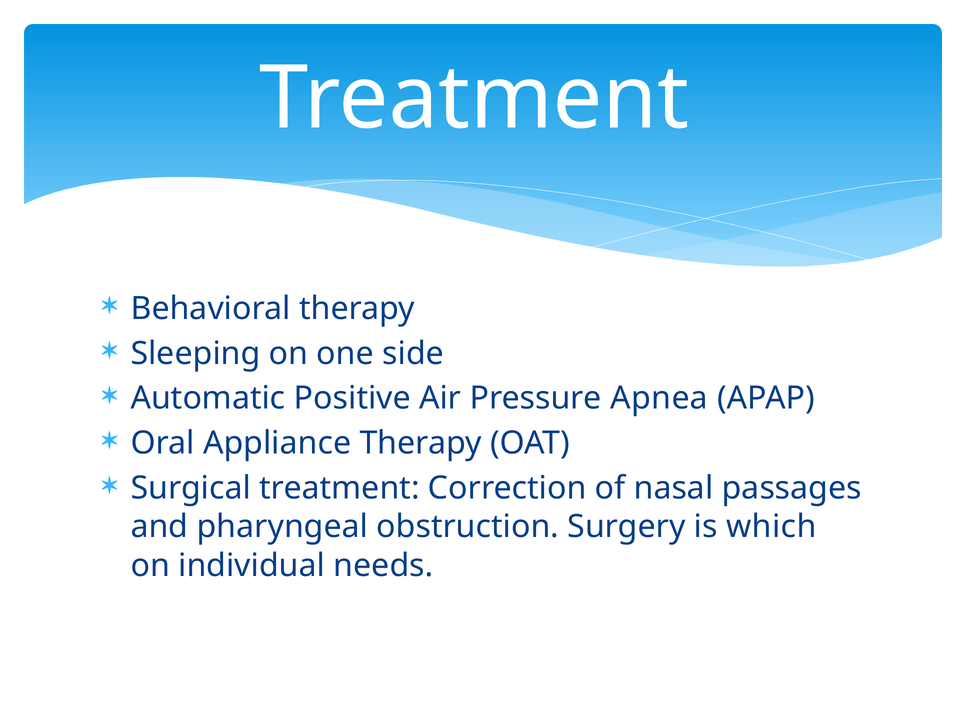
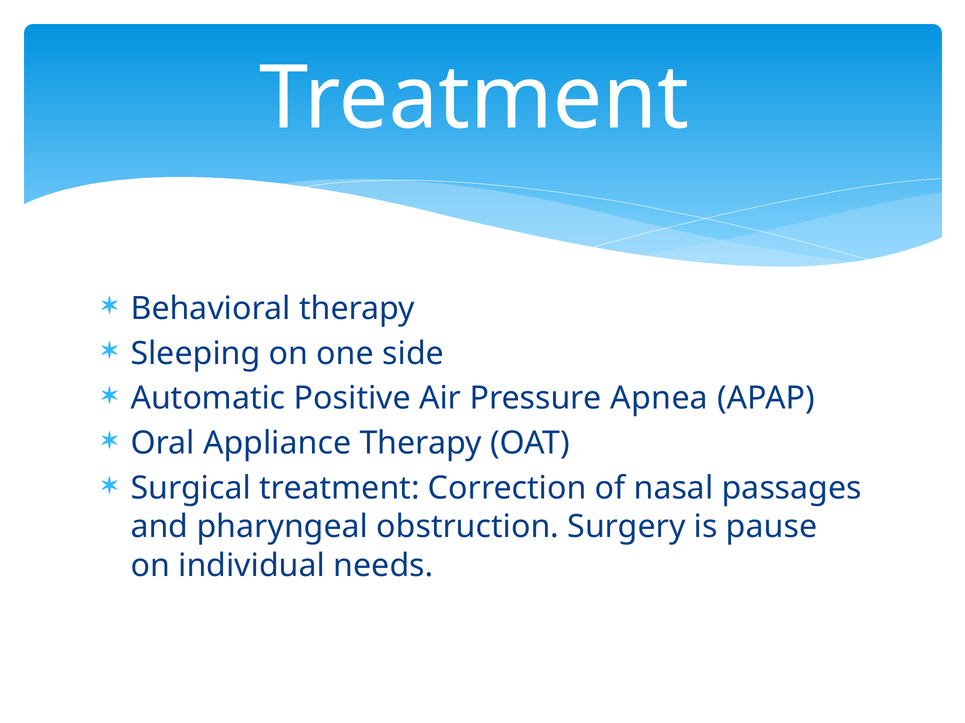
which: which -> pause (772, 527)
